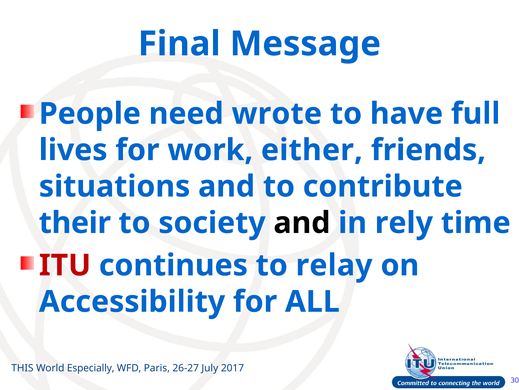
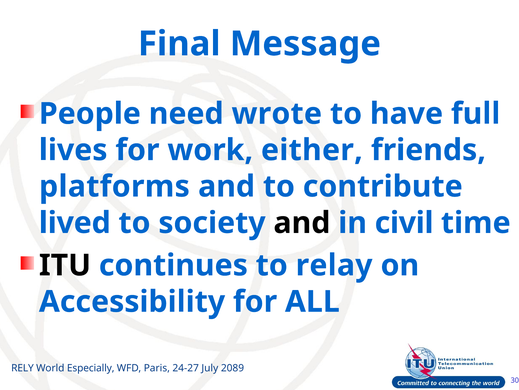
situations: situations -> platforms (114, 186)
their: their -> lived (75, 223)
rely: rely -> civil (404, 223)
ITU colour: red -> black (65, 265)
THIS: THIS -> RELY (22, 367)
26-27: 26-27 -> 24-27 (186, 367)
2017: 2017 -> 2089 (232, 367)
